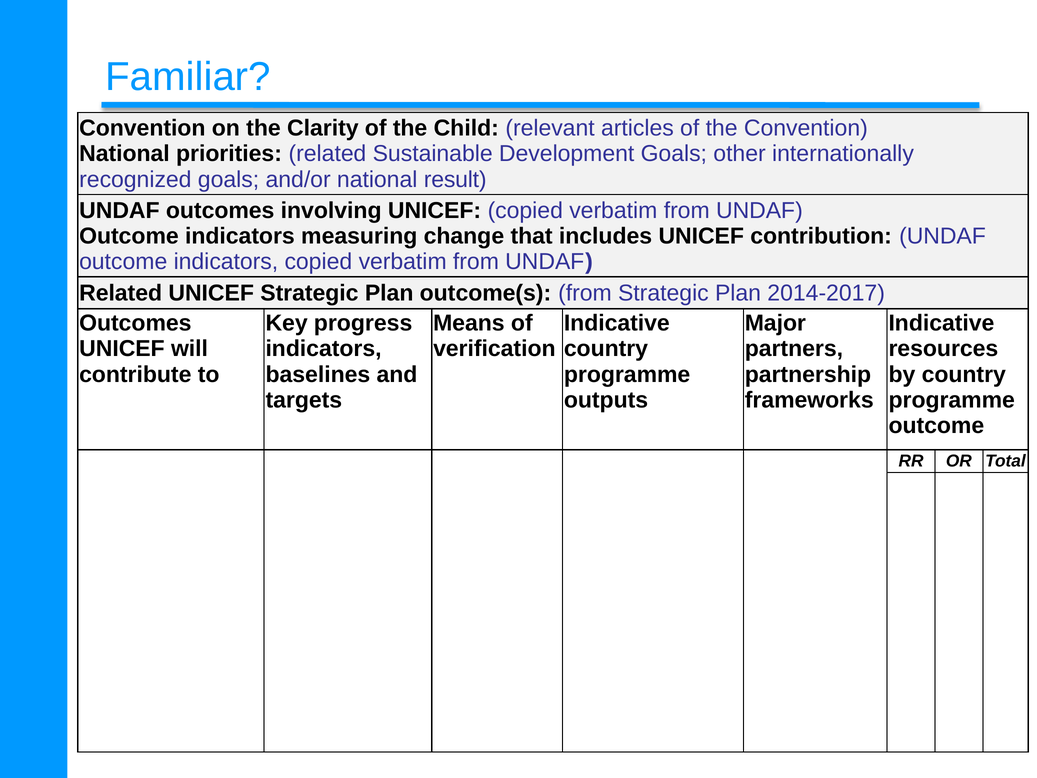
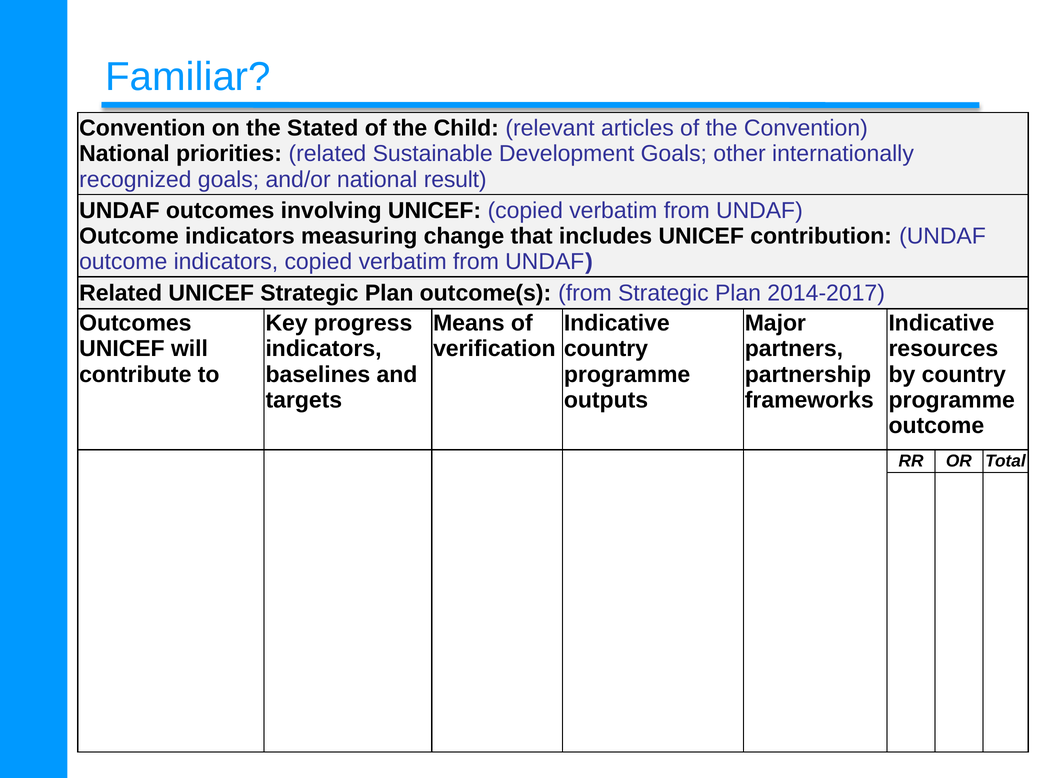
Clarity: Clarity -> Stated (323, 128)
